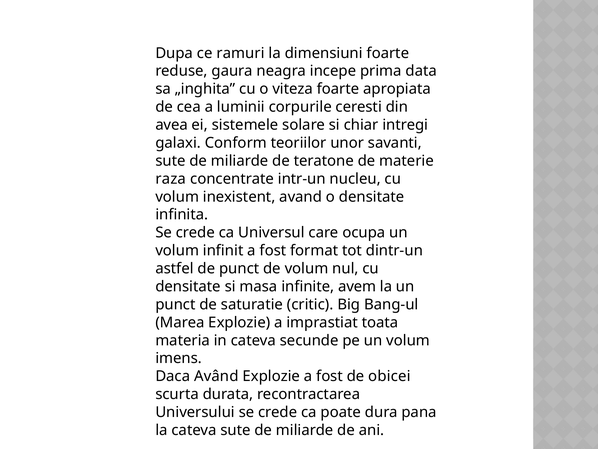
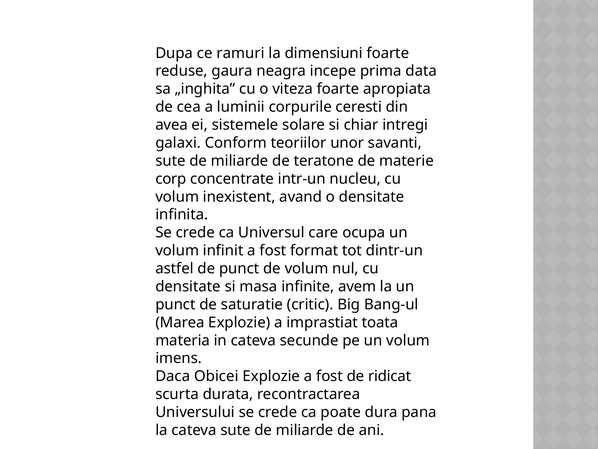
raza: raza -> corp (171, 179)
Având: Având -> Obicei (216, 376)
obicei: obicei -> ridicat (390, 376)
